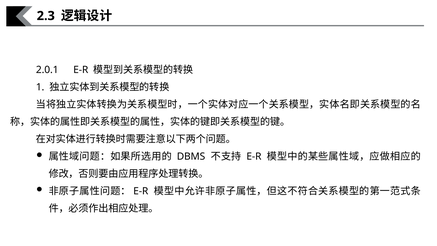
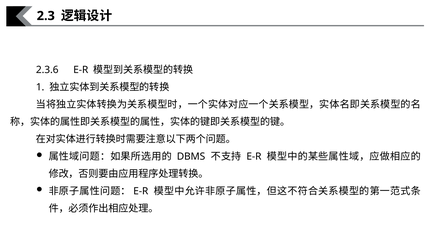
2.0.1: 2.0.1 -> 2.3.6 (47, 70)
